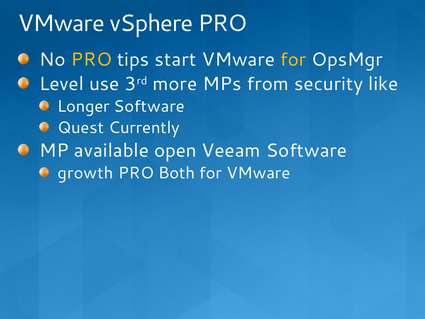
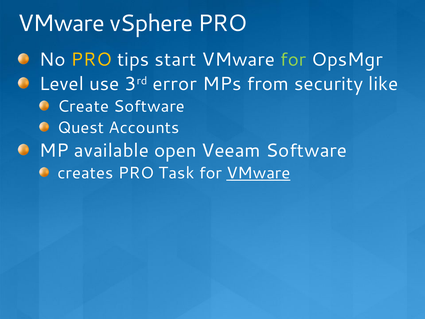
for colour: yellow -> light green (293, 60)
more: more -> error (175, 84)
Longer: Longer -> Create (83, 106)
Currently: Currently -> Accounts (144, 127)
growth: growth -> creates (85, 173)
Both: Both -> Task (176, 173)
VMware underline: none -> present (258, 173)
